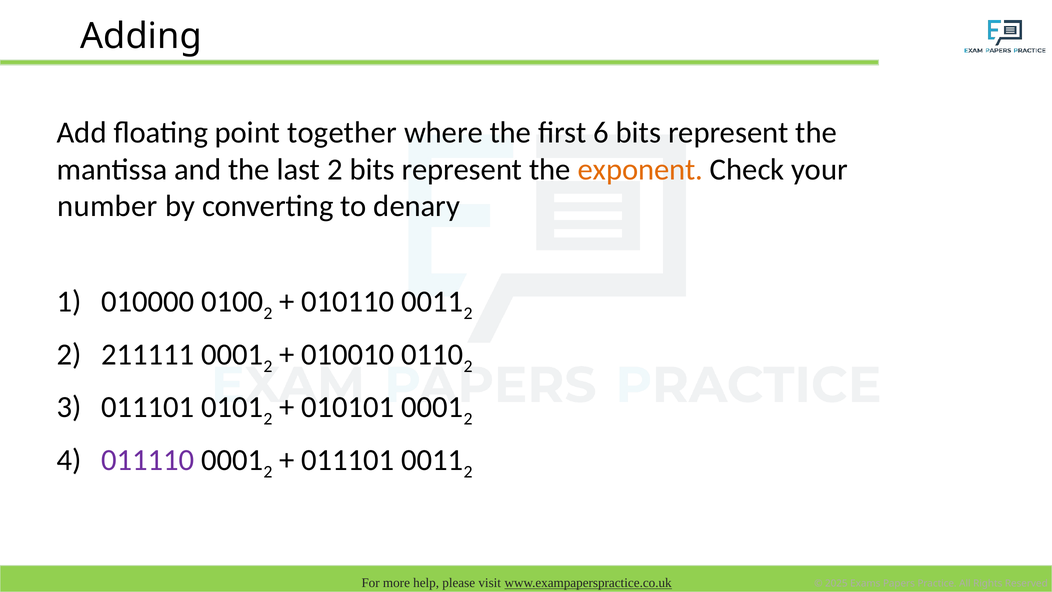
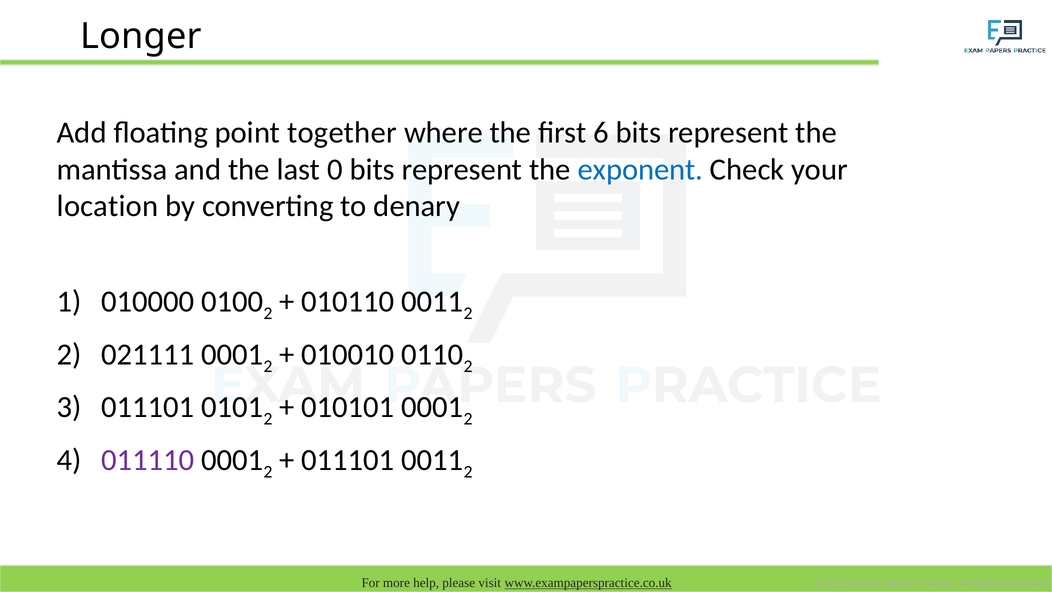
Adding: Adding -> Longer (141, 36)
last 2: 2 -> 0 (335, 169)
exponent colour: orange -> blue (640, 169)
number: number -> location (108, 206)
211111: 211111 -> 021111 (148, 354)
